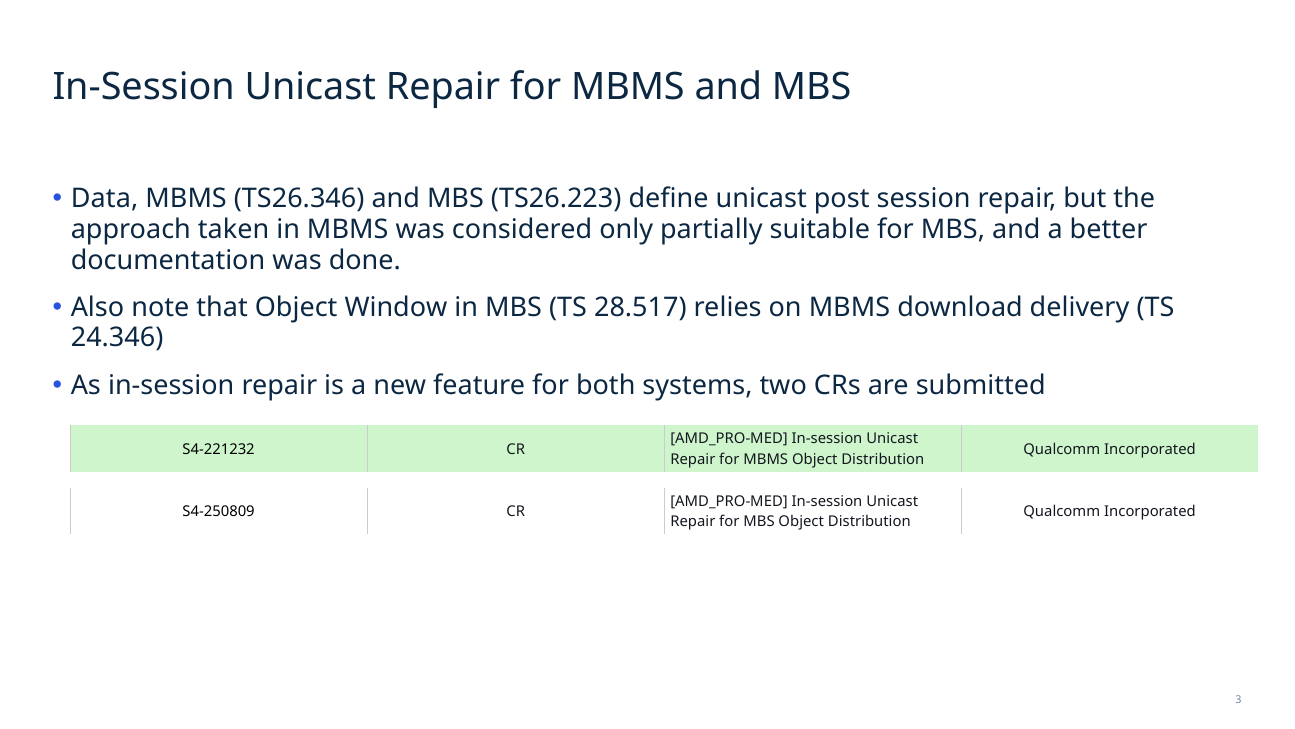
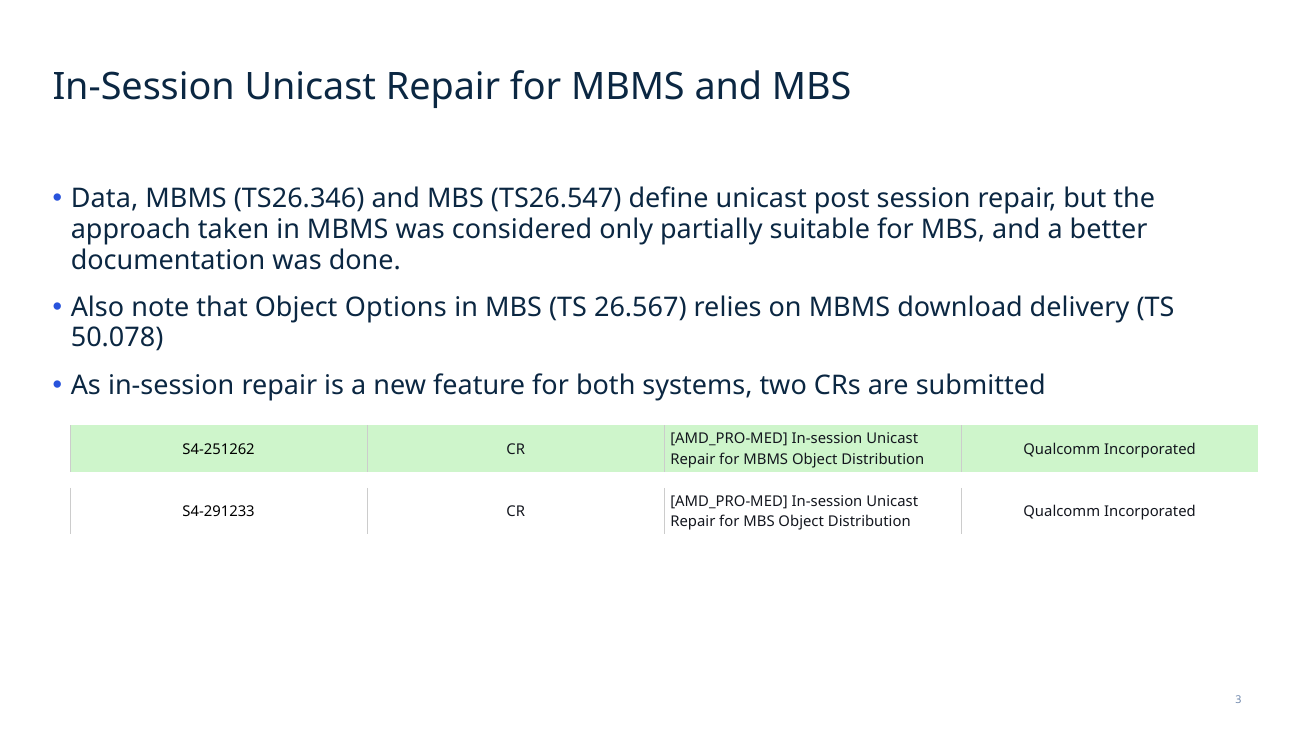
TS26.223: TS26.223 -> TS26.547 (556, 198)
Window: Window -> Options (396, 307)
28.517: 28.517 -> 26.567 (640, 307)
24.346: 24.346 -> 50.078 (117, 338)
S4-221232: S4-221232 -> S4-251262 (219, 449)
S4-250809: S4-250809 -> S4-291233 (219, 512)
